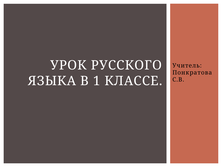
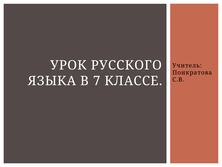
1: 1 -> 7 (97, 81)
